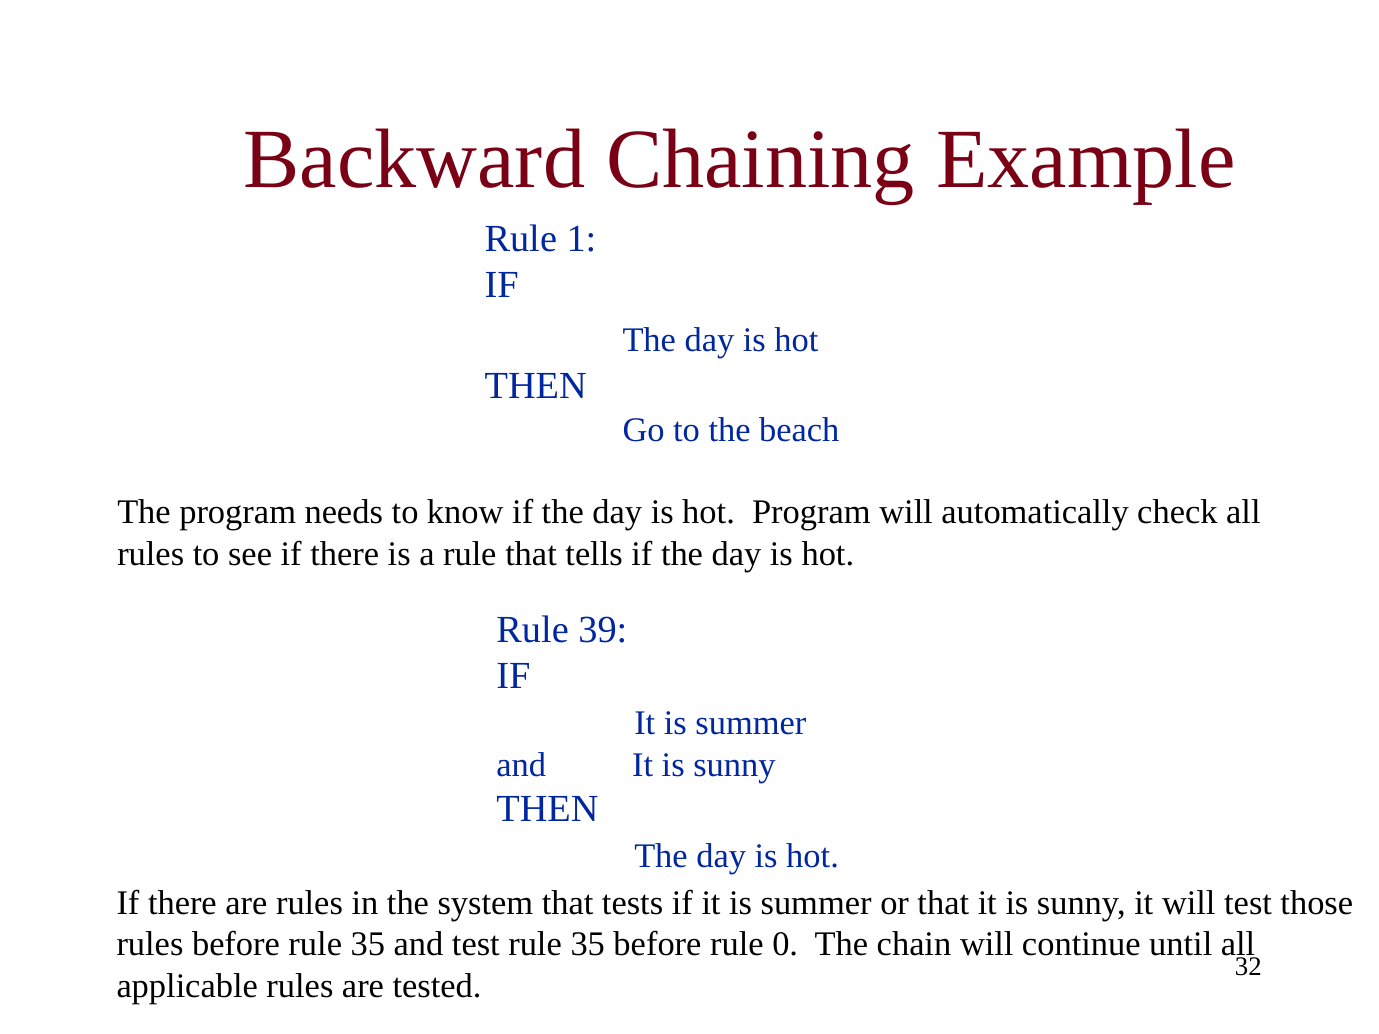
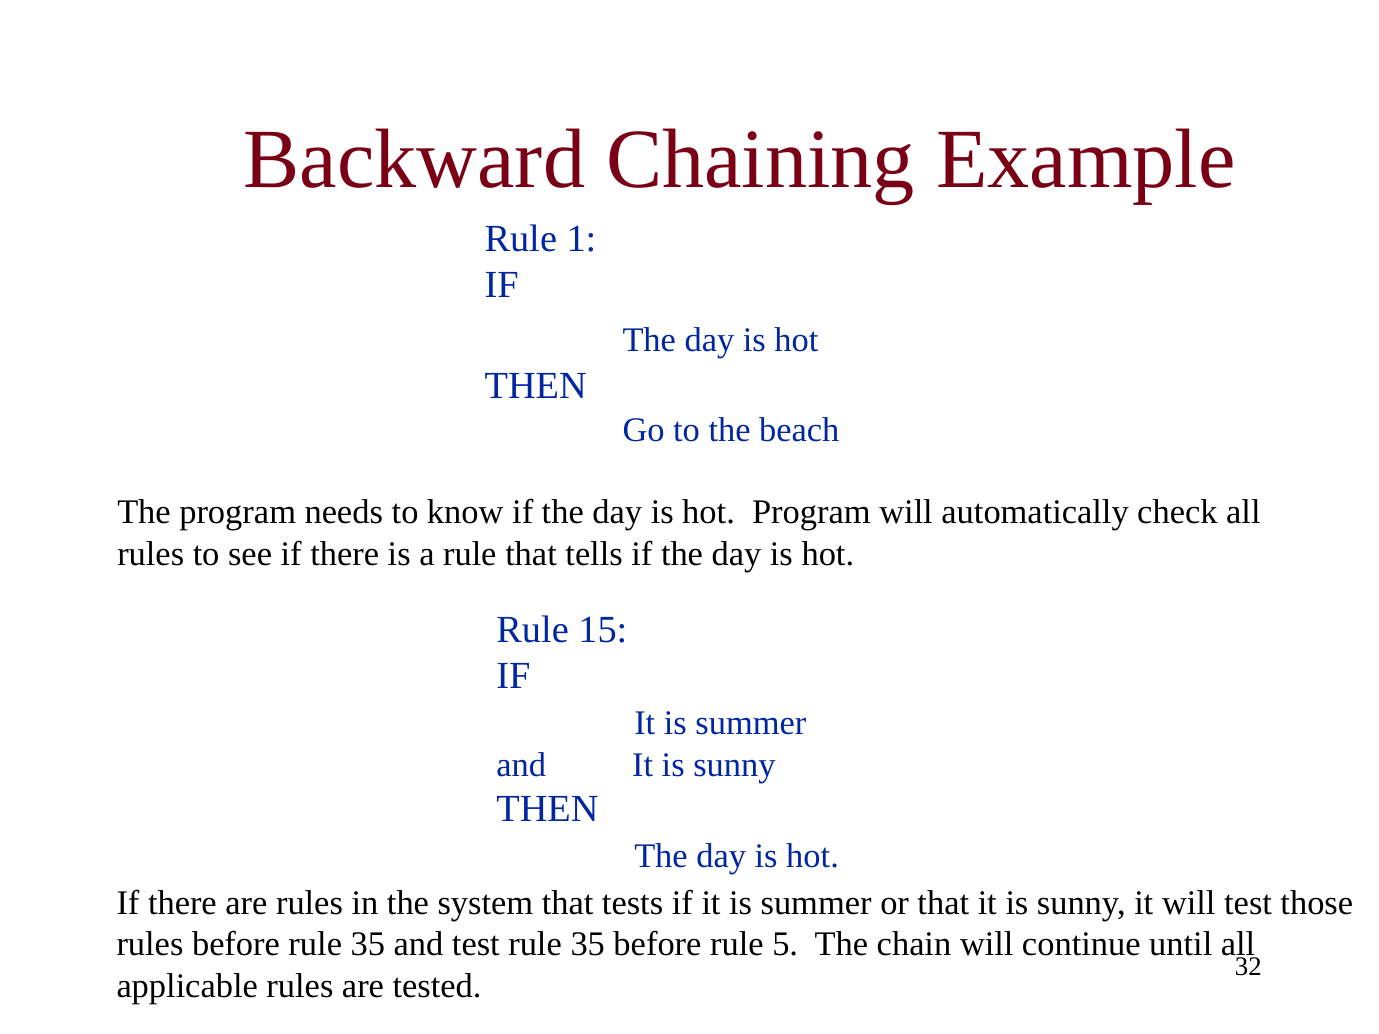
39: 39 -> 15 (603, 630)
0: 0 -> 5 (785, 945)
